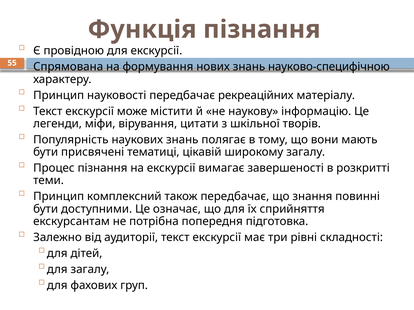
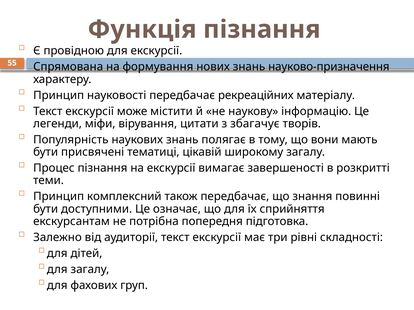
науково-специфічною: науково-специфічною -> науково-призначення (329, 67)
шкільної: шкільної -> збагачує (255, 124)
